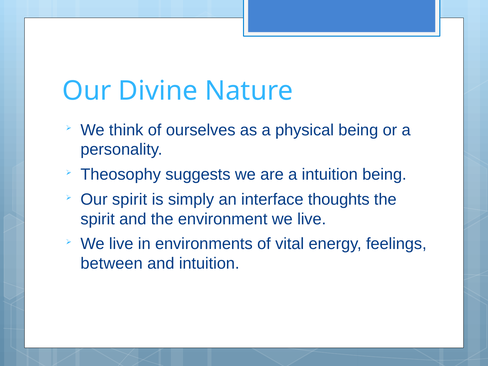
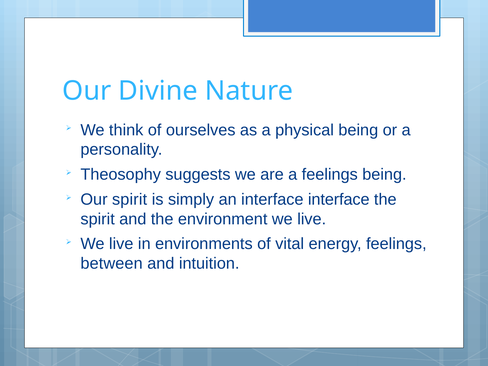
a intuition: intuition -> feelings (330, 175)
interface thoughts: thoughts -> interface (339, 199)
